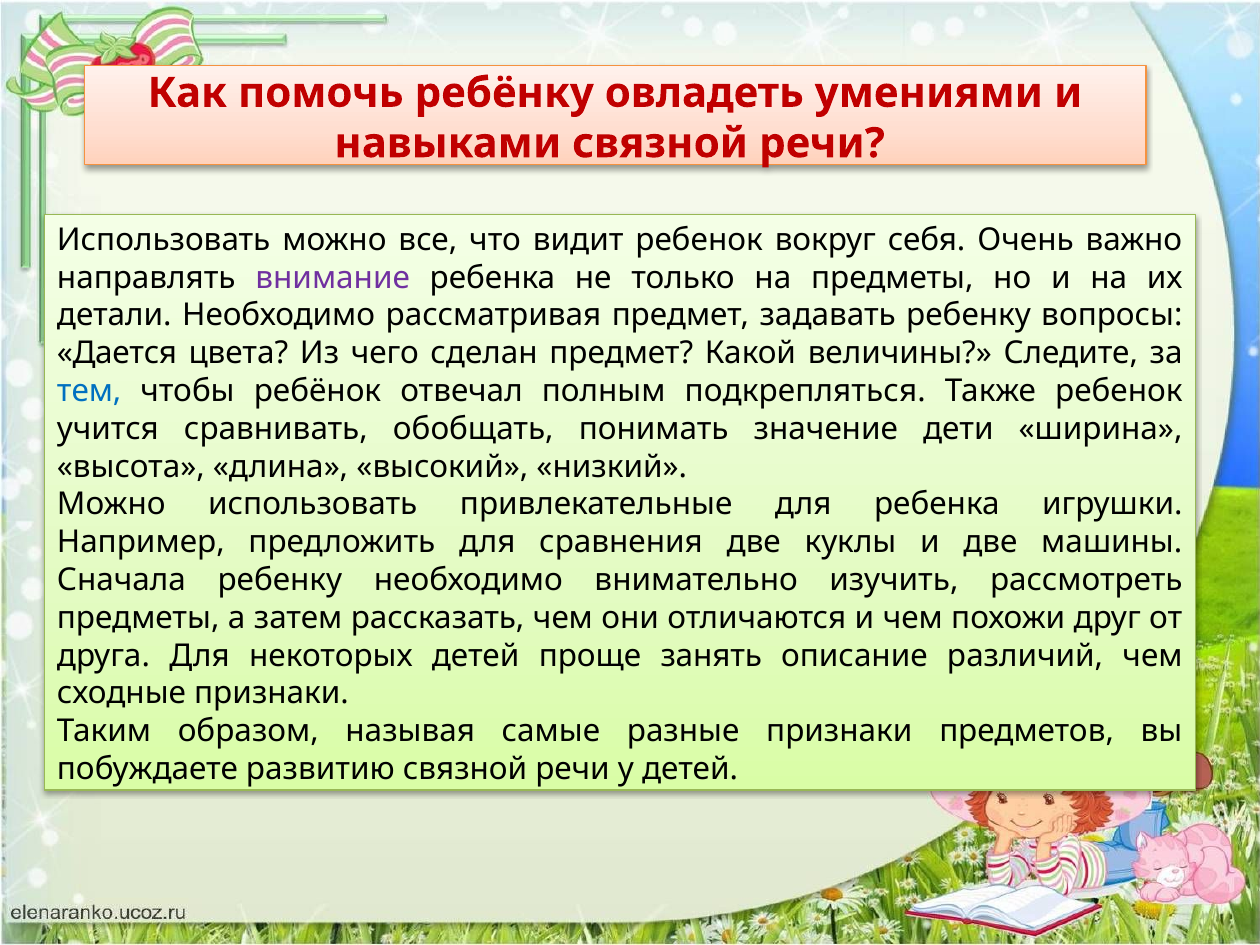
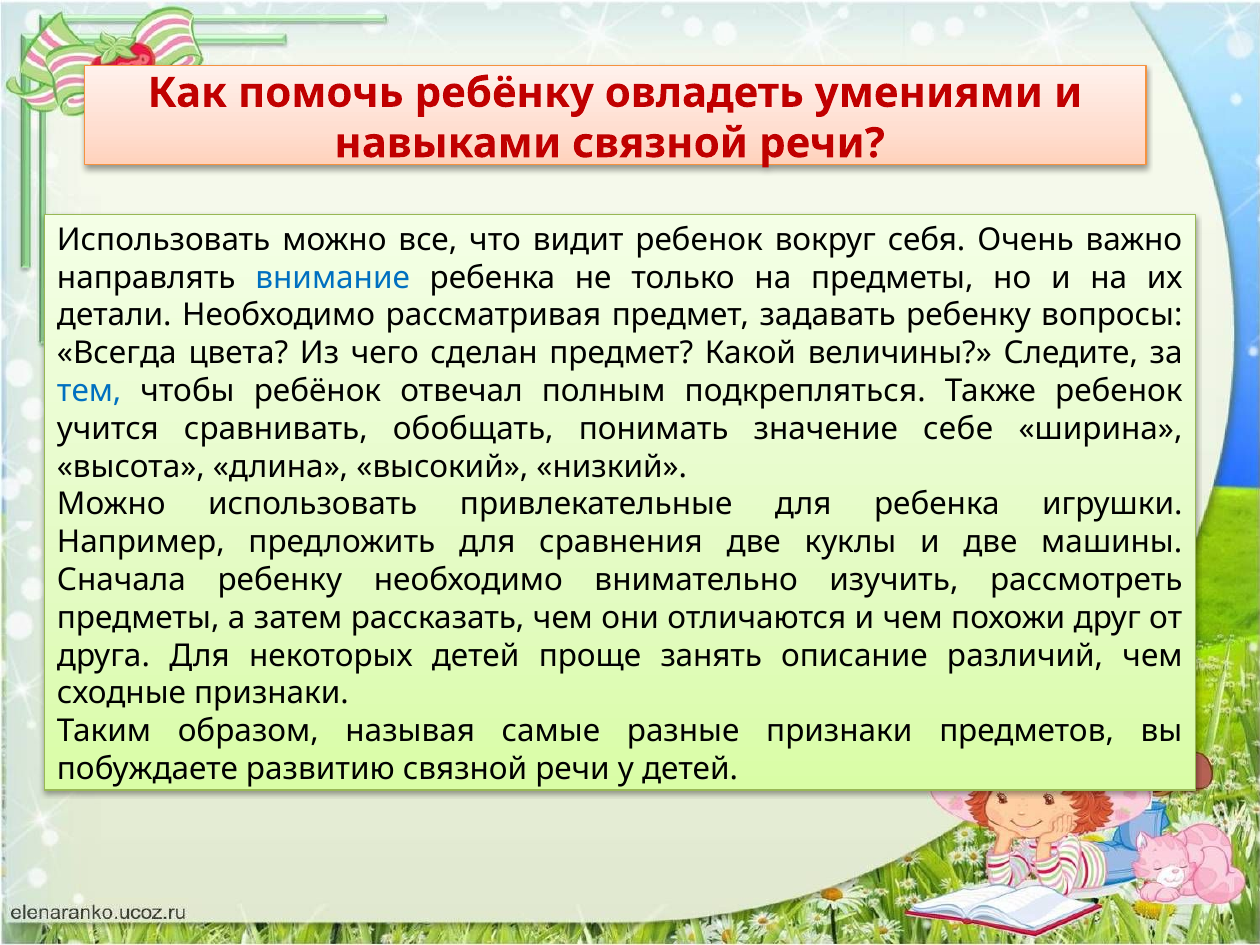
внимание colour: purple -> blue (333, 278)
Дается: Дается -> Всегда (117, 353)
дети: дети -> себе (958, 429)
